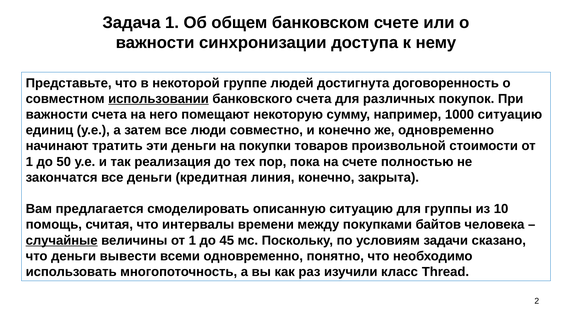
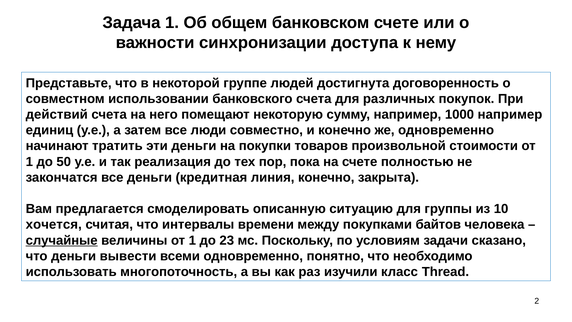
использовании underline: present -> none (158, 99)
важности: важности -> действий (57, 114)
1000 ситуацию: ситуацию -> например (510, 114)
помощь: помощь -> хочется (54, 224)
45: 45 -> 23 (227, 240)
